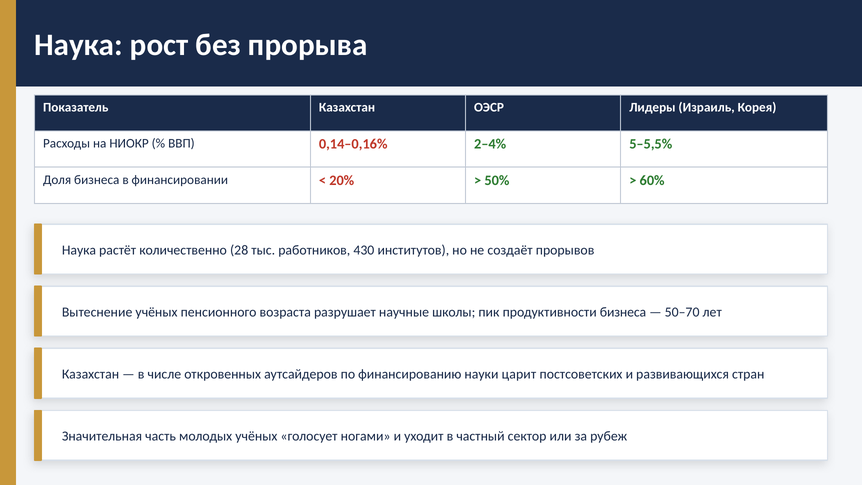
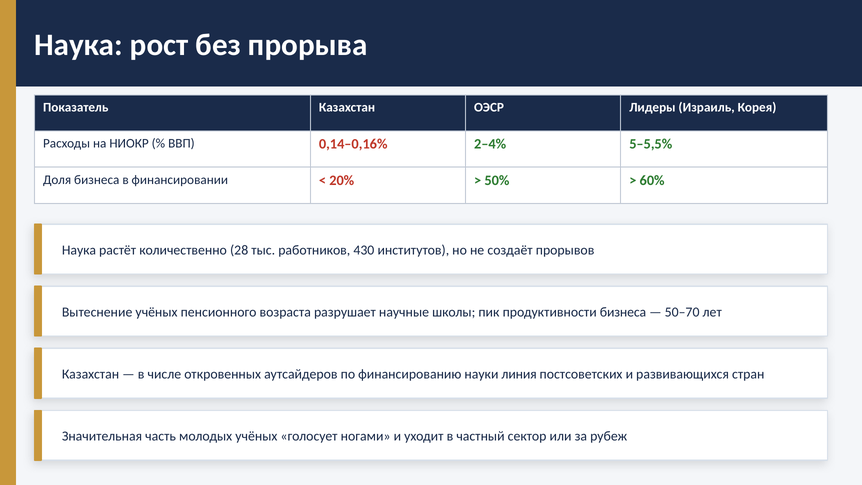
царит: царит -> линия (519, 374)
